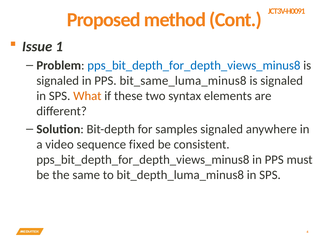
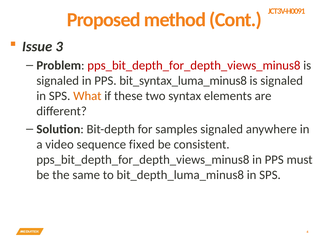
1: 1 -> 3 (59, 47)
pps_bit_depth_for_depth_views_minus8 colour: blue -> red (194, 65)
bit_same_luma_minus8: bit_same_luma_minus8 -> bit_syntax_luma_minus8 (183, 81)
